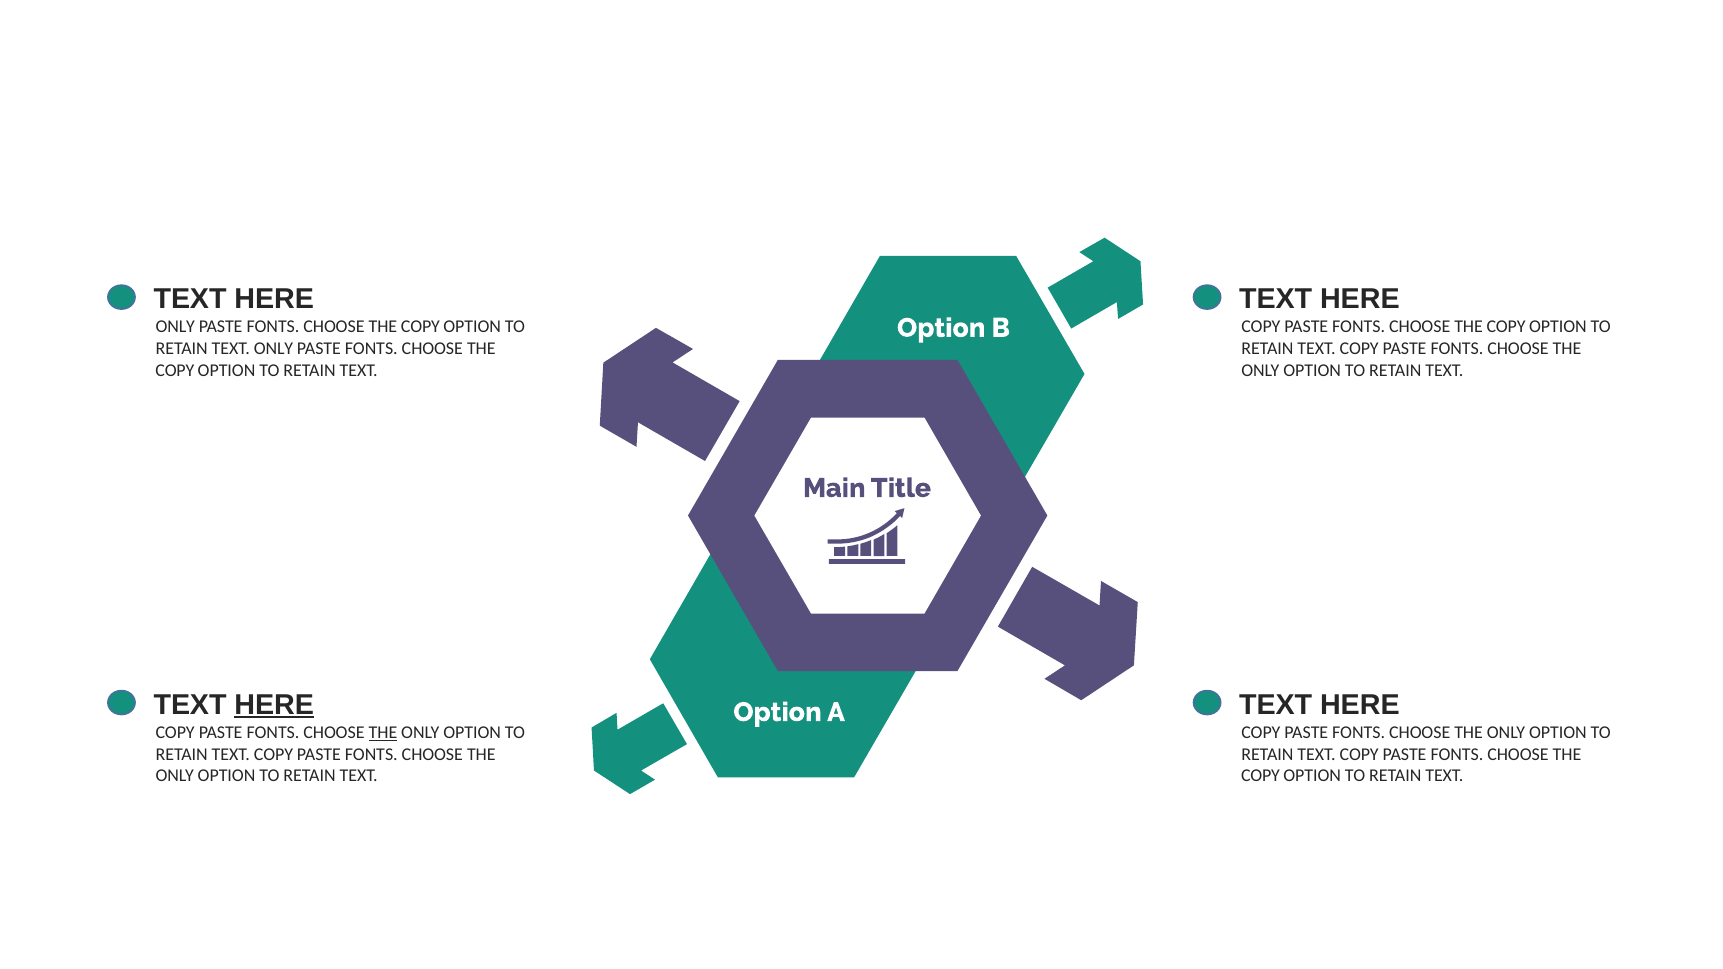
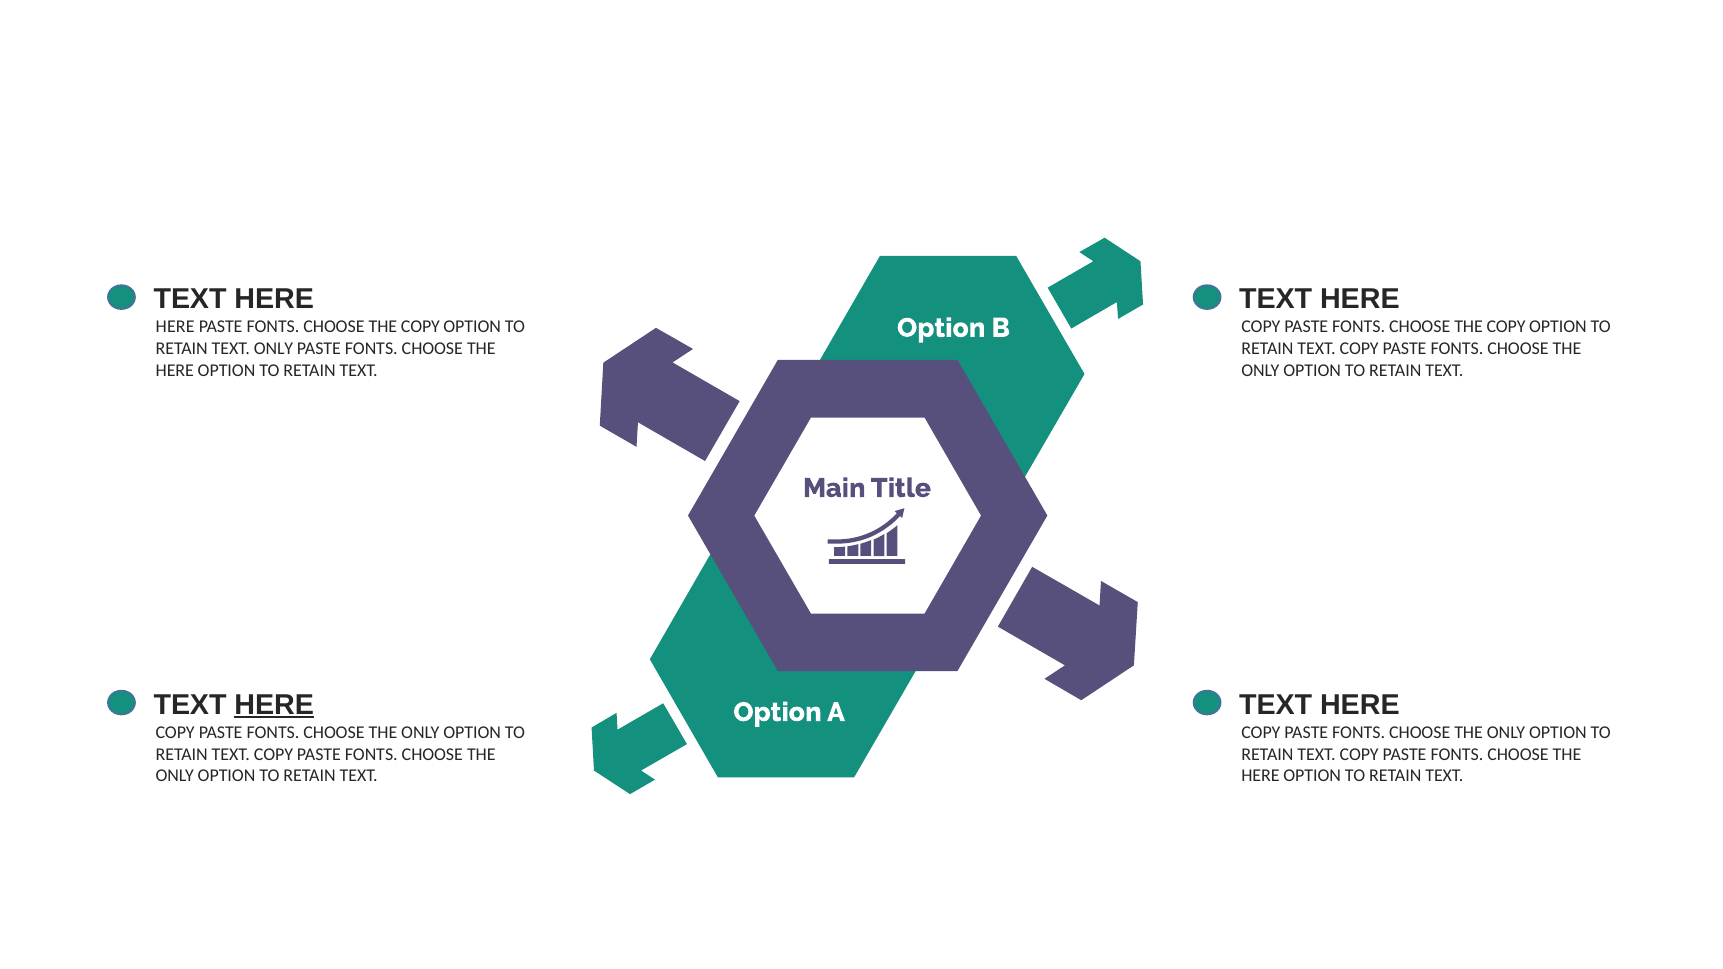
ONLY: ONLY -> HERE (175, 327)
COPY: COPY -> HERE (175, 370)
THE underline: present -> none (383, 733)
COPY: COPY -> HERE (1260, 776)
